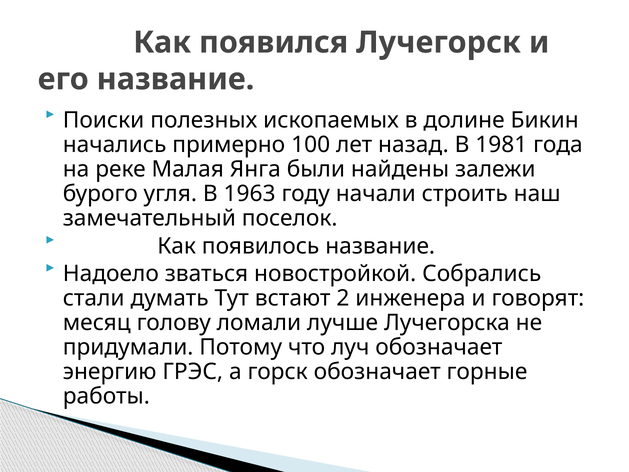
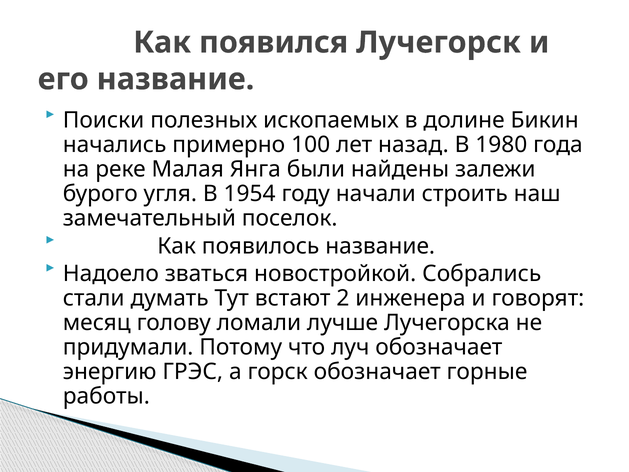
1981: 1981 -> 1980 (501, 145)
1963: 1963 -> 1954 (250, 194)
